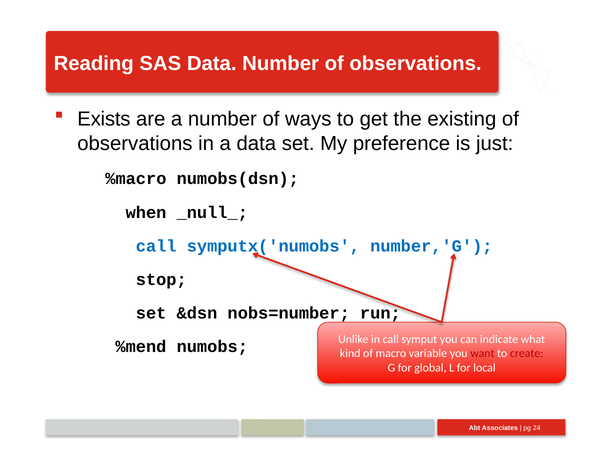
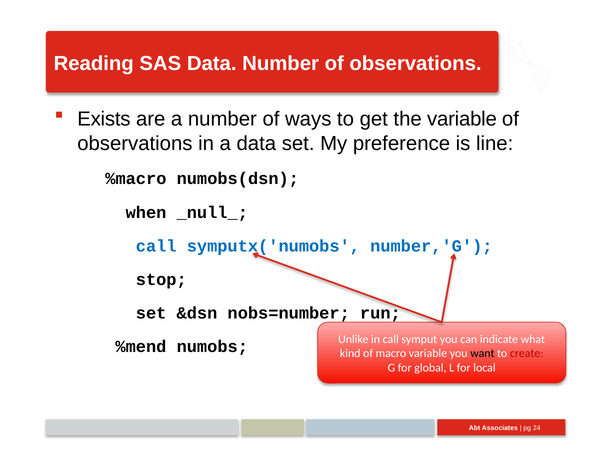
the existing: existing -> variable (462, 119)
just: just -> line (495, 144)
want colour: red -> black (482, 354)
